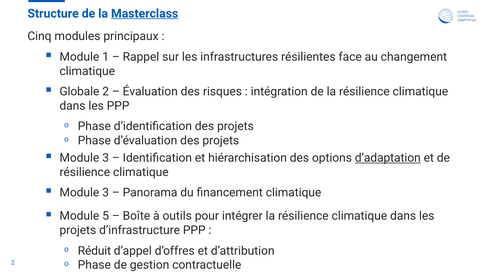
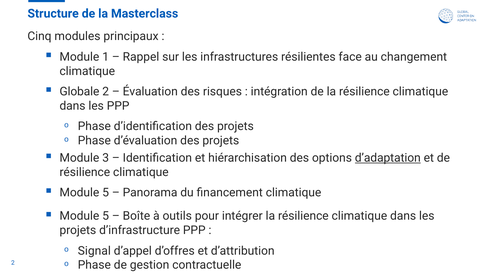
Masterclass underline: present -> none (145, 14)
3: 3 -> 5 (106, 193)
Réduit: Réduit -> Signal (94, 251)
